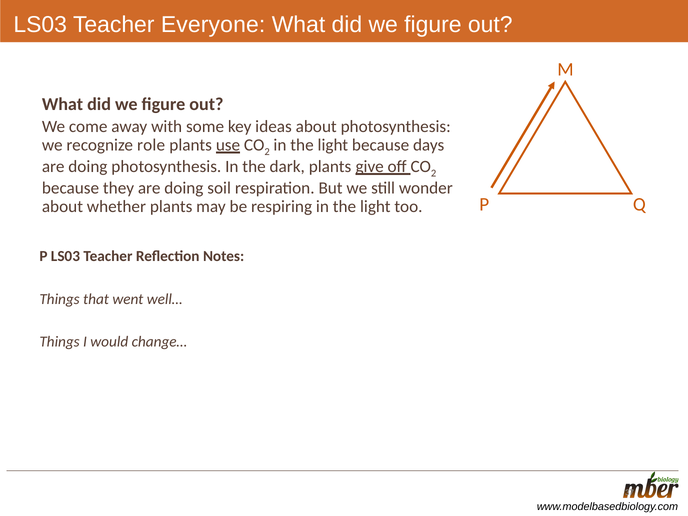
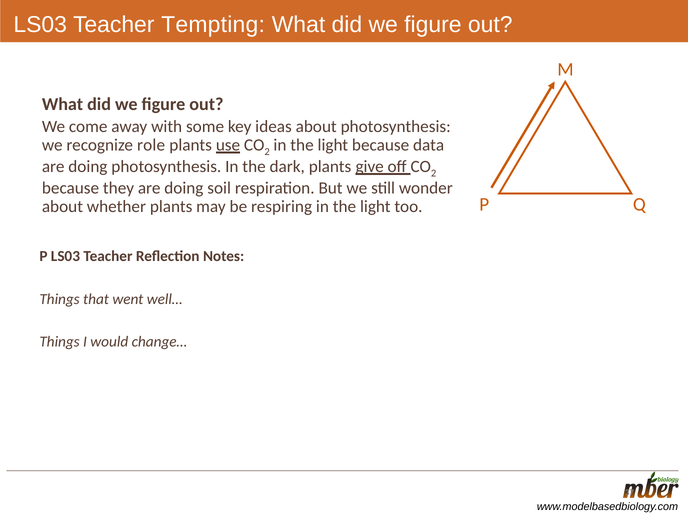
Everyone: Everyone -> Tempting (213, 25)
days: days -> data (429, 145)
